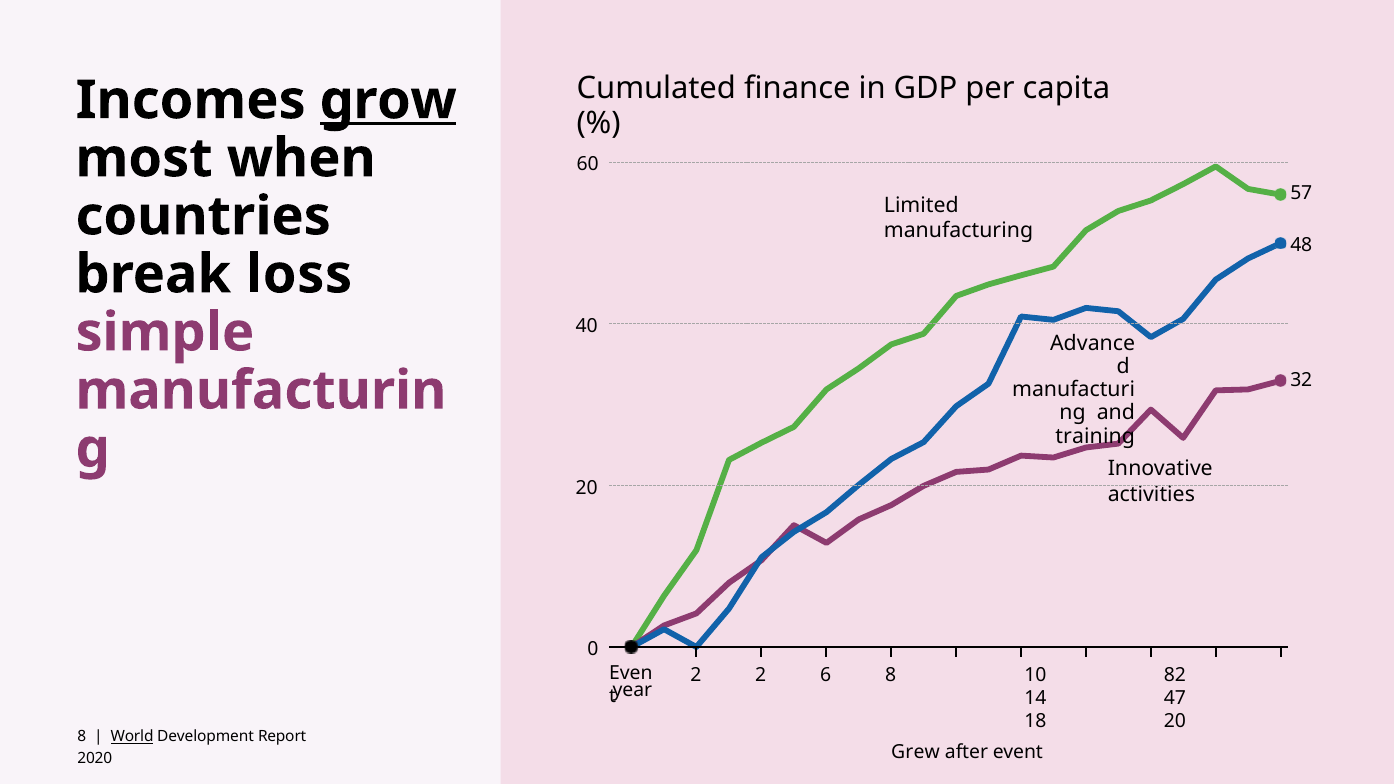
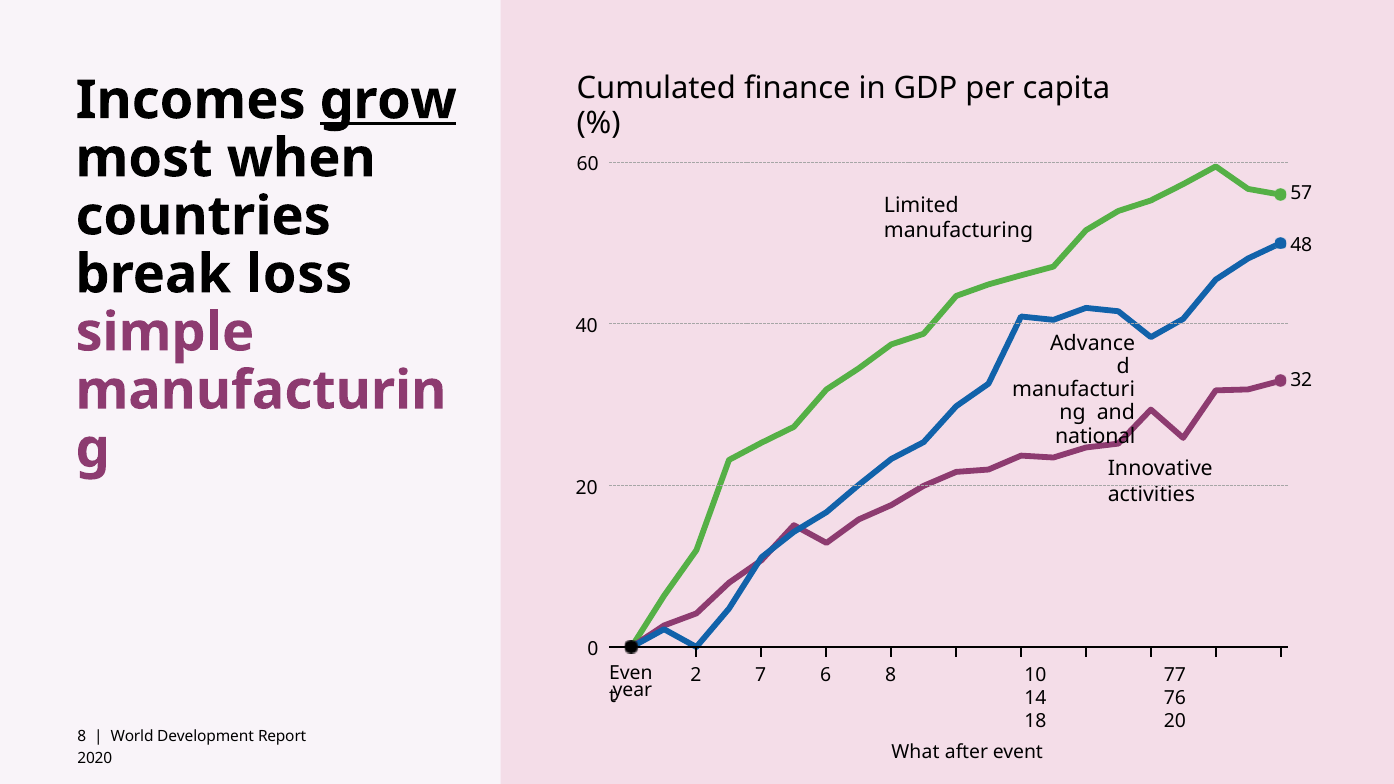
training: training -> national (1095, 436)
2 2: 2 -> 7 (761, 675)
82: 82 -> 77 (1175, 675)
47: 47 -> 76 (1175, 698)
World underline: present -> none (132, 737)
Grew: Grew -> What (915, 752)
